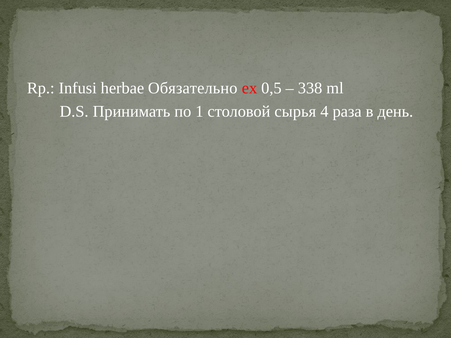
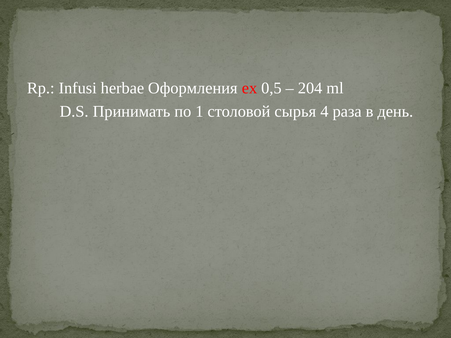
Обязательно: Обязательно -> Оформления (193, 88)
338: 338 -> 204 (310, 88)
